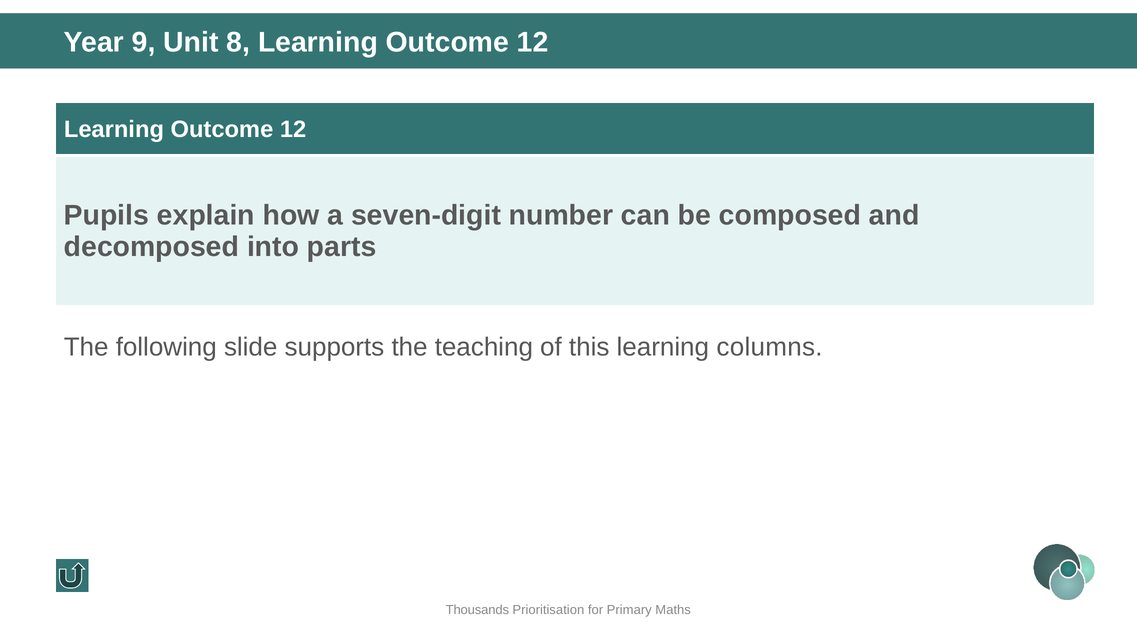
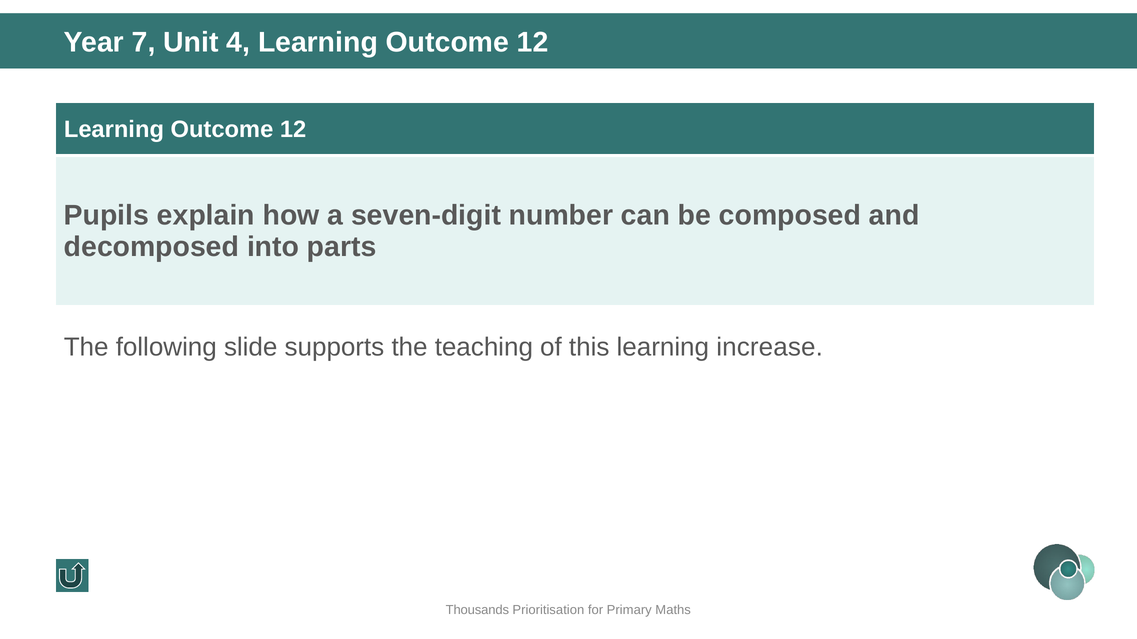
9: 9 -> 7 (144, 42)
8: 8 -> 4 (238, 42)
columns: columns -> increase (770, 348)
